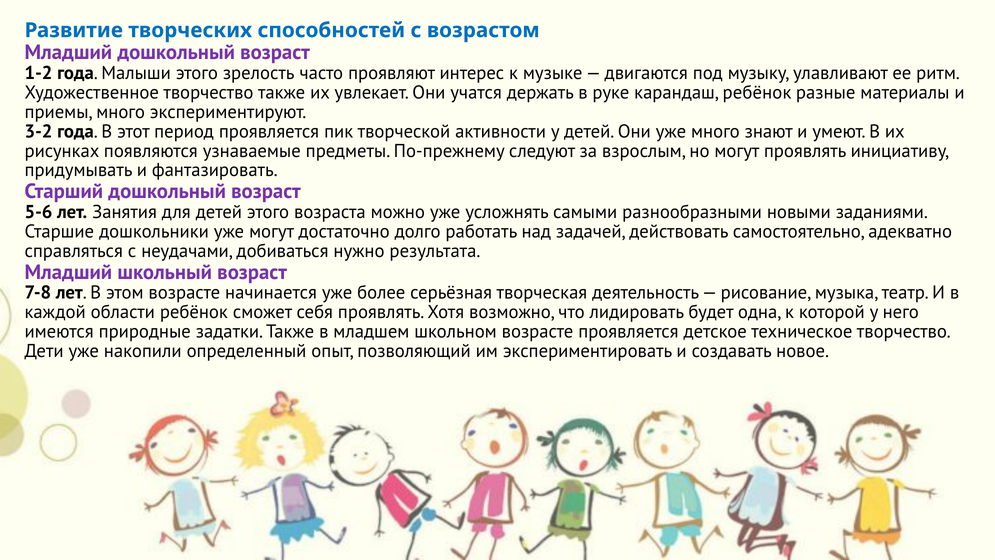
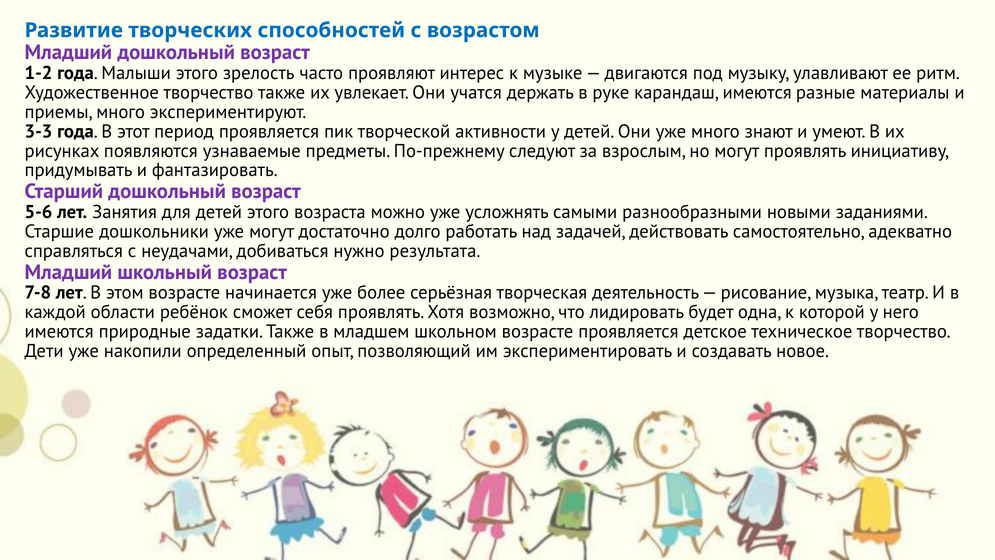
карандаш ребёнок: ребёнок -> имеются (757, 93)
3-2: 3-2 -> 3-3 (38, 131)
